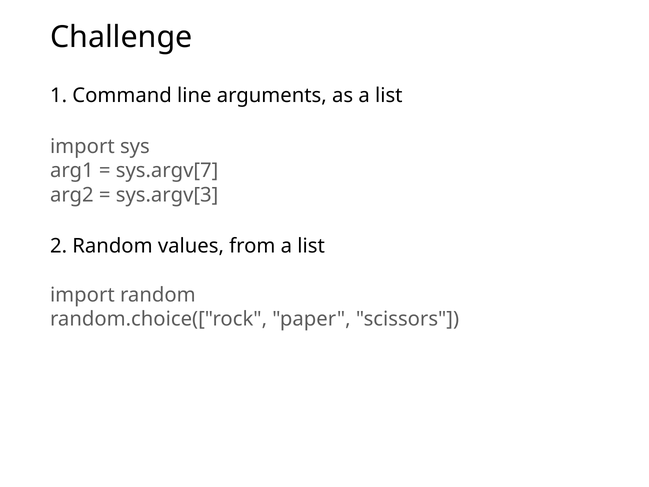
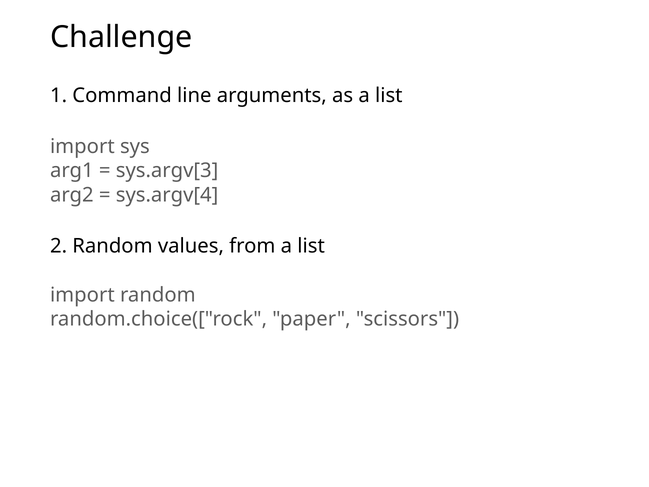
sys.argv[7: sys.argv[7 -> sys.argv[3 (167, 171)
sys.argv[3: sys.argv[3 -> sys.argv[4 (167, 195)
